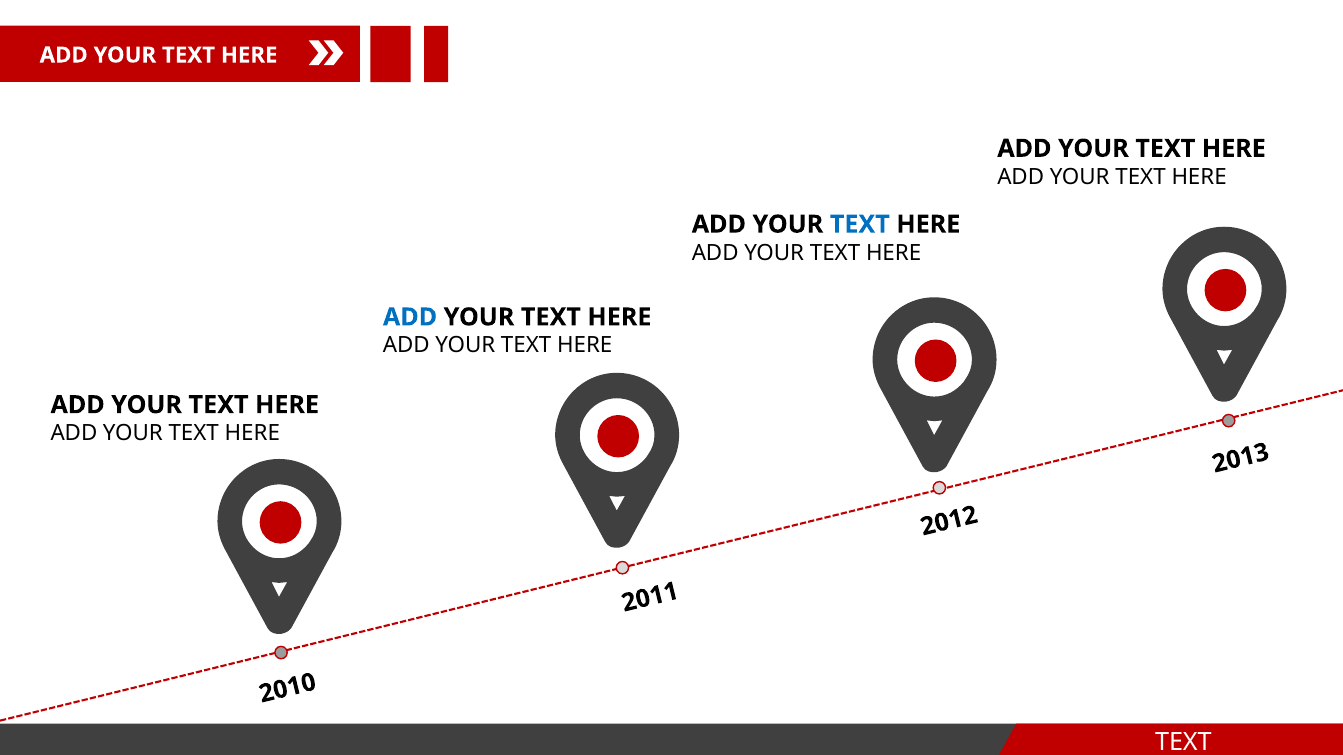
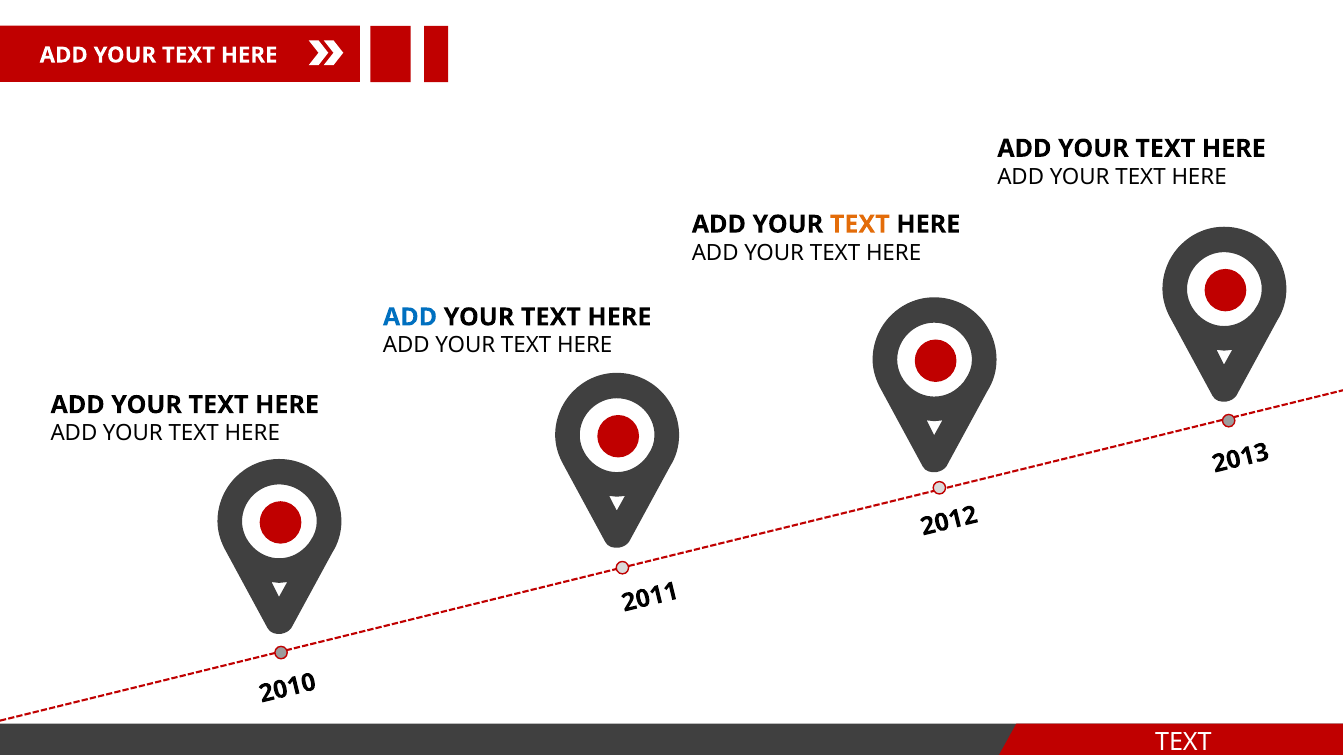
TEXT colour: blue -> orange (860, 224)
